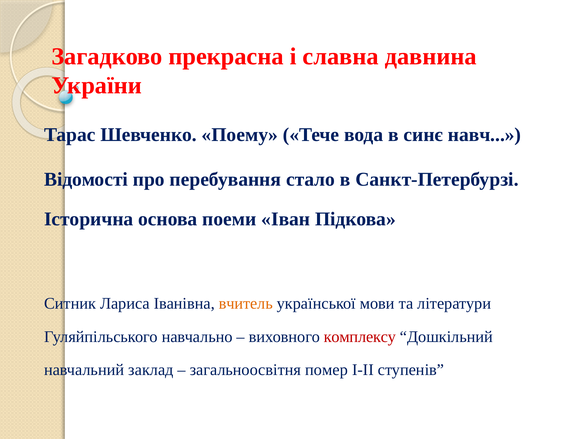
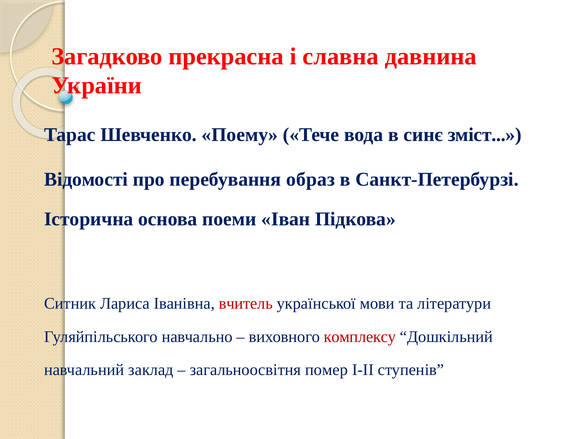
навч: навч -> зміст (485, 135)
стало: стало -> образ (310, 179)
вчитель colour: orange -> red (246, 303)
